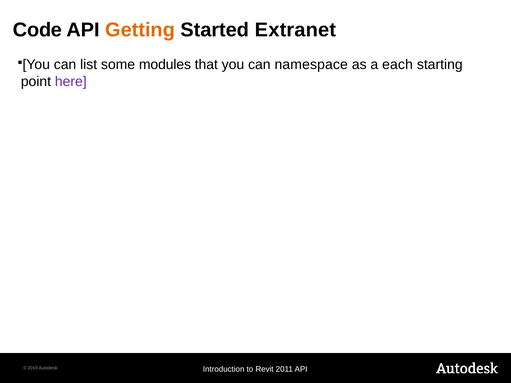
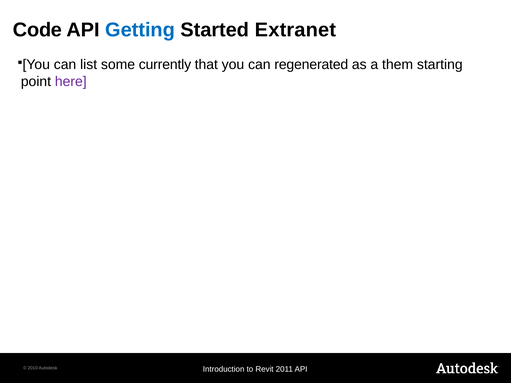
Getting colour: orange -> blue (140, 30)
modules: modules -> currently (165, 65)
namespace: namespace -> regenerated (311, 65)
each: each -> them (398, 65)
